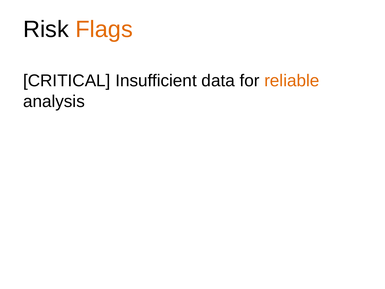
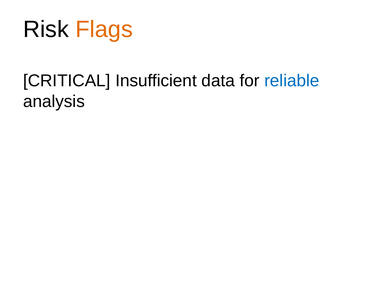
reliable colour: orange -> blue (292, 81)
